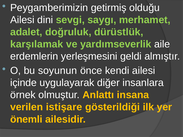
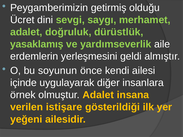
Ailesi: Ailesi -> Ücret (22, 20)
karşılamak: karşılamak -> yasaklamış (37, 44)
olmuştur Anlattı: Anlattı -> Adalet (98, 95)
önemli: önemli -> yeğeni (26, 119)
